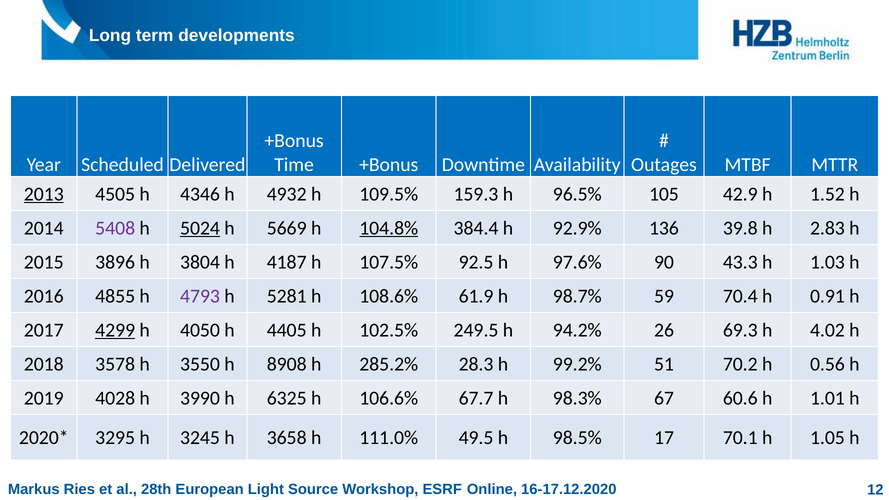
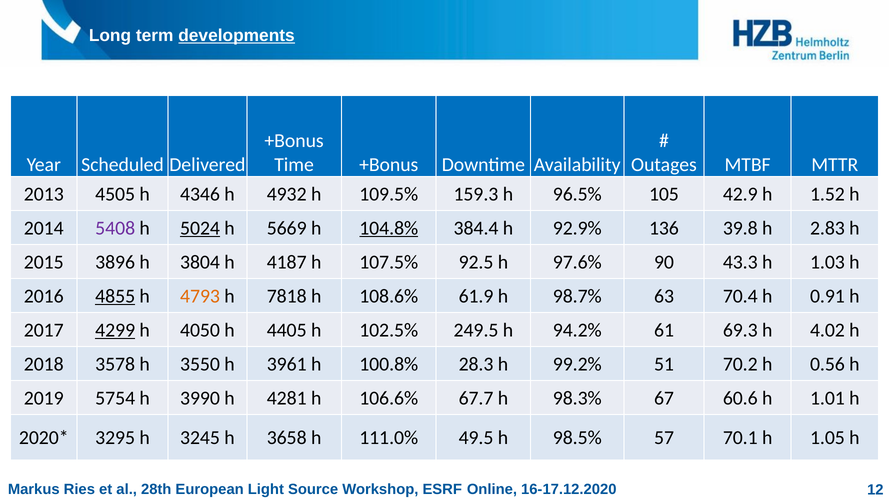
developments underline: none -> present (237, 36)
2013 underline: present -> none (44, 194)
4855 underline: none -> present (115, 296)
4793 colour: purple -> orange (200, 296)
5281: 5281 -> 7818 (287, 296)
59: 59 -> 63 (664, 296)
26: 26 -> 61 (664, 330)
8908: 8908 -> 3961 (287, 364)
285.2%: 285.2% -> 100.8% (389, 364)
4028: 4028 -> 5754 (115, 398)
6325: 6325 -> 4281 (287, 398)
17: 17 -> 57 (664, 438)
